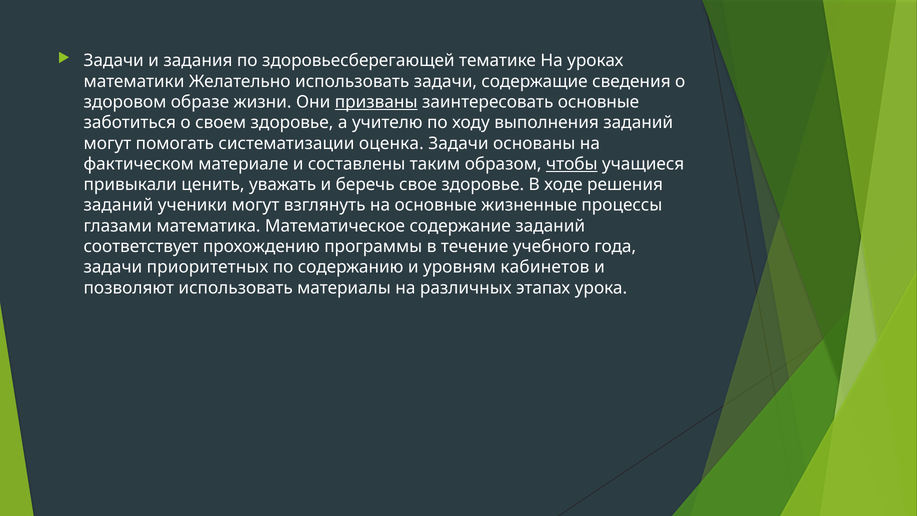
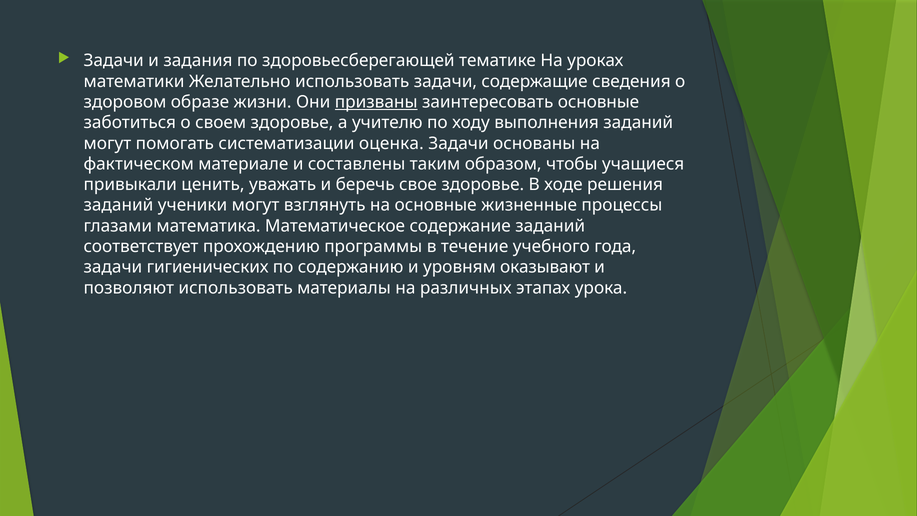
чтобы underline: present -> none (572, 164)
приоритетных: приоритетных -> гигиенических (208, 267)
кабинетов: кабинетов -> оказывают (545, 267)
